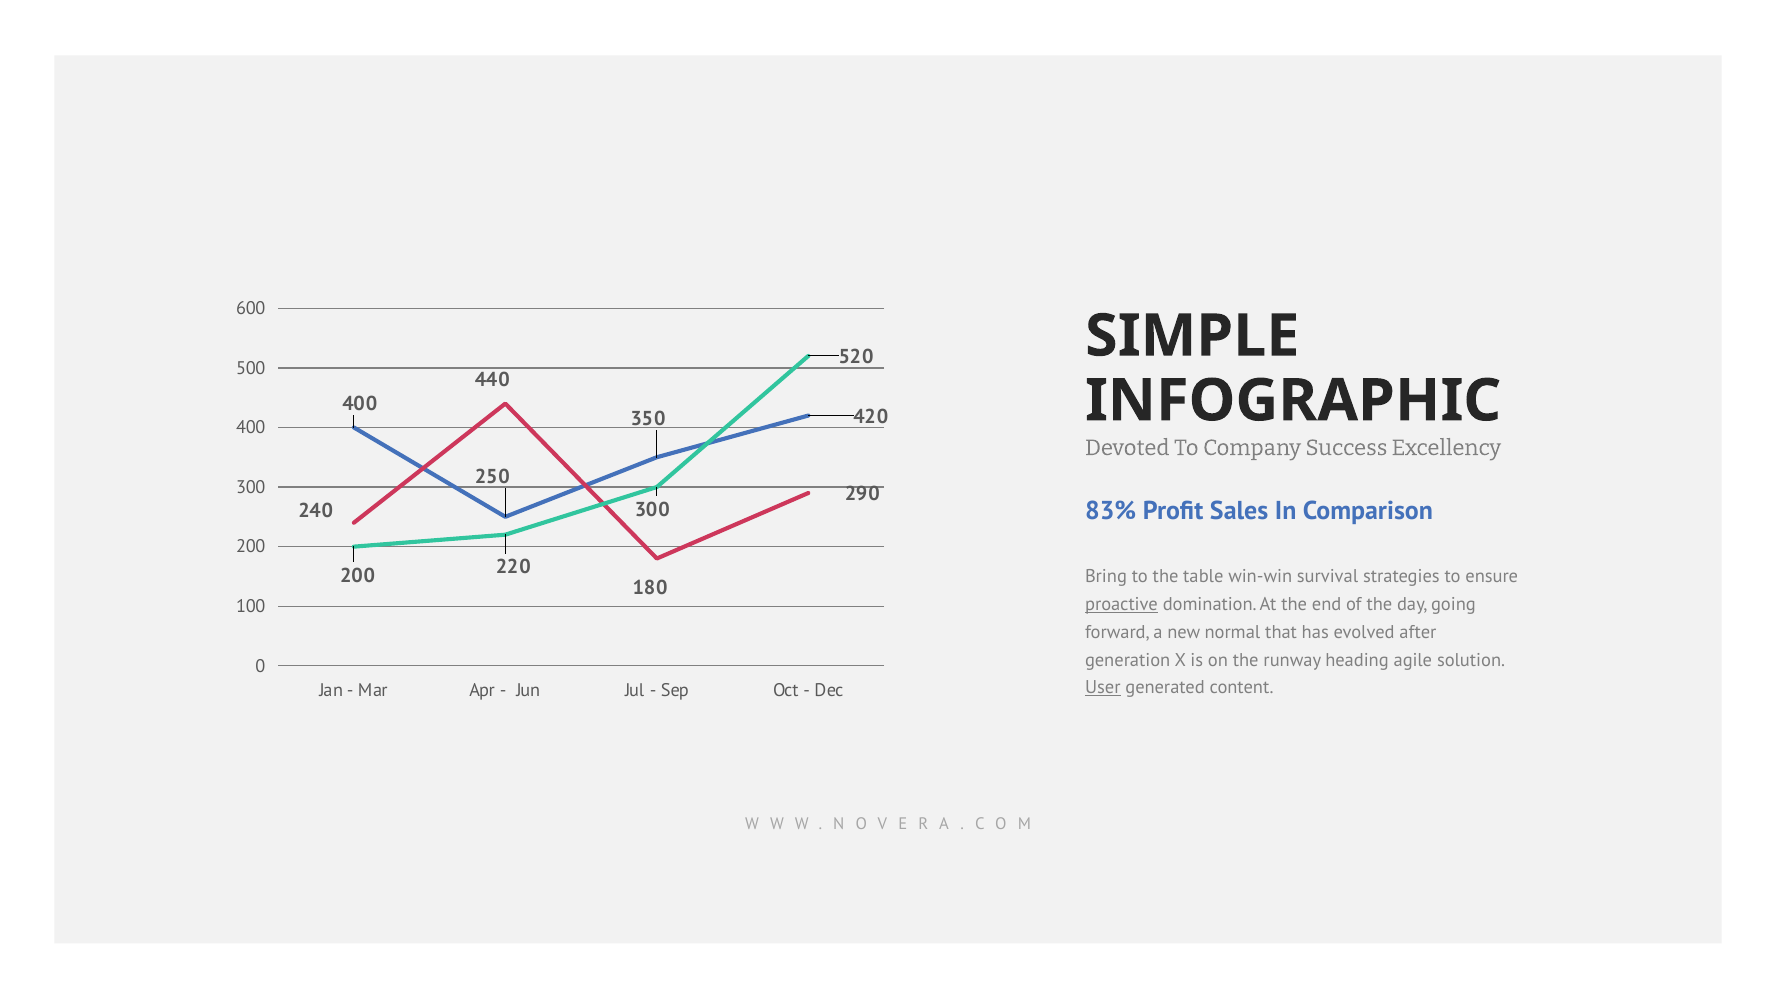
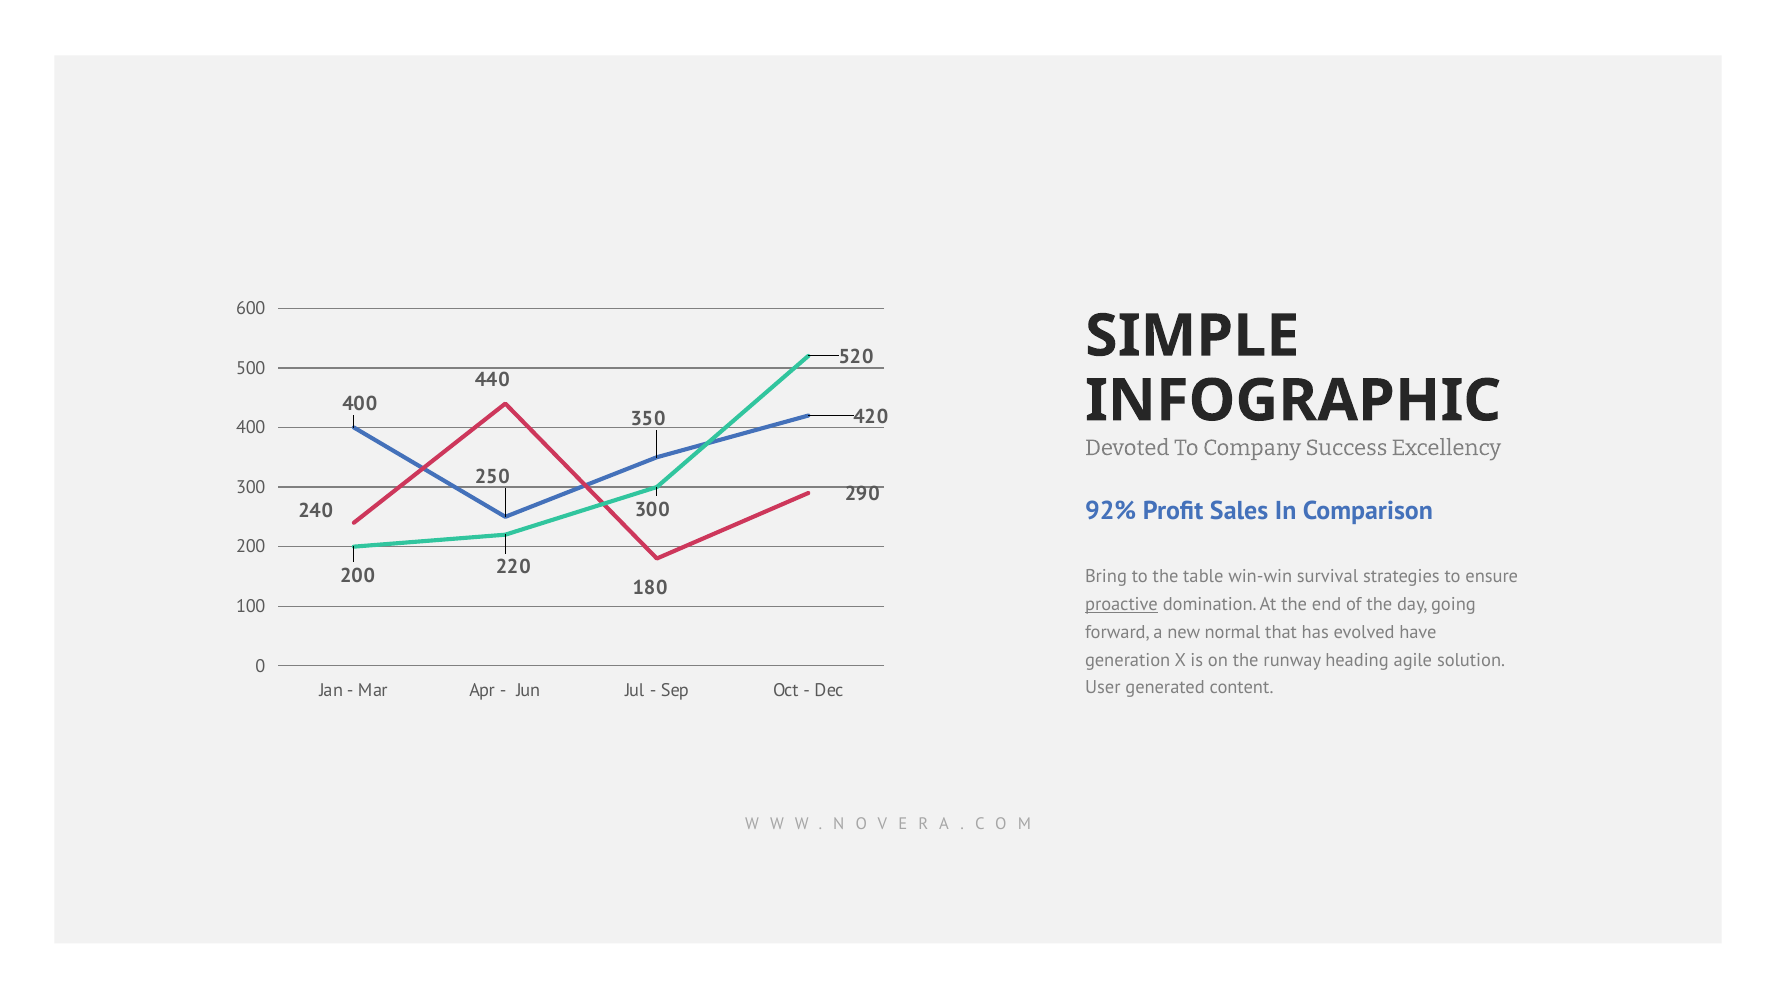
83%: 83% -> 92% (1111, 511)
after: after -> have (1418, 632)
User underline: present -> none (1103, 688)
